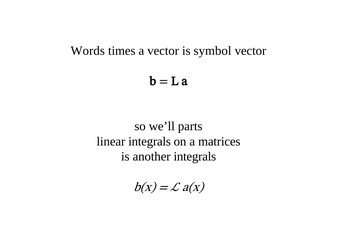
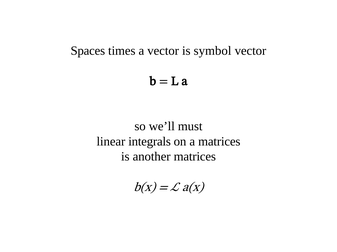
Words: Words -> Spaces (88, 51)
parts: parts -> must (190, 127)
another integrals: integrals -> matrices (195, 157)
